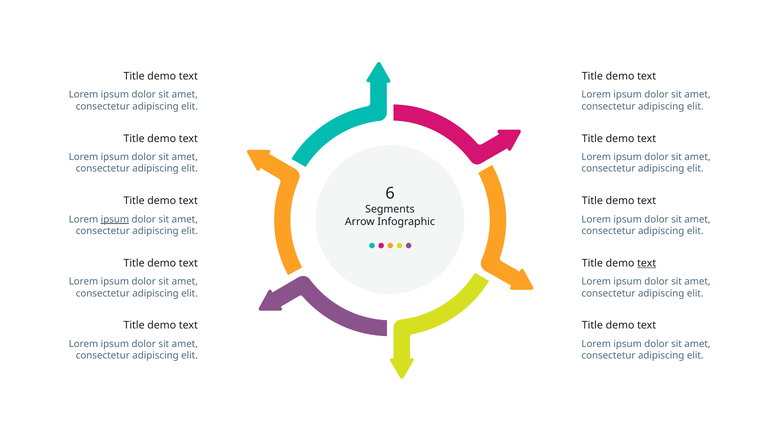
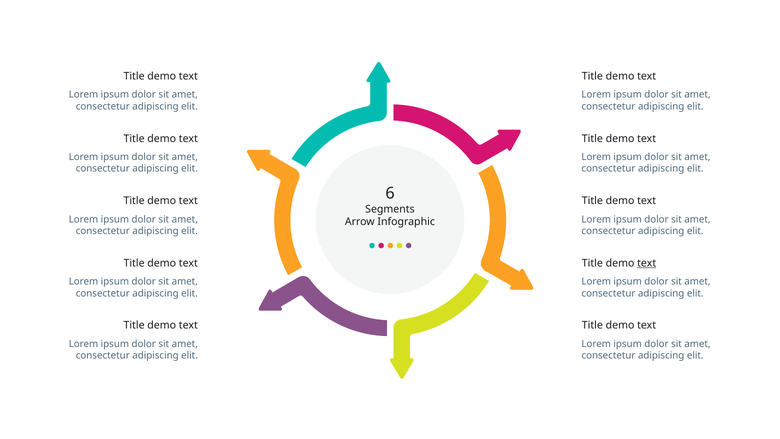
ipsum underline: present -> none (115, 219)
